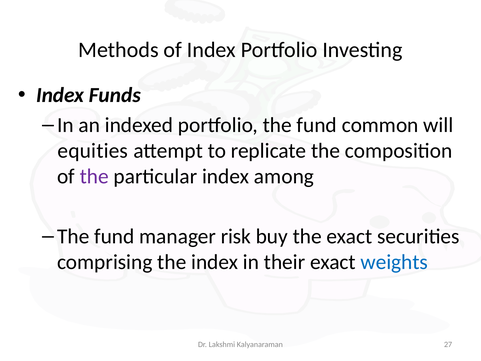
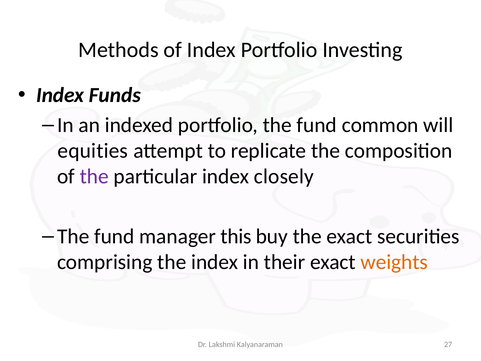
among: among -> closely (284, 176)
risk: risk -> this (236, 236)
weights colour: blue -> orange (394, 262)
